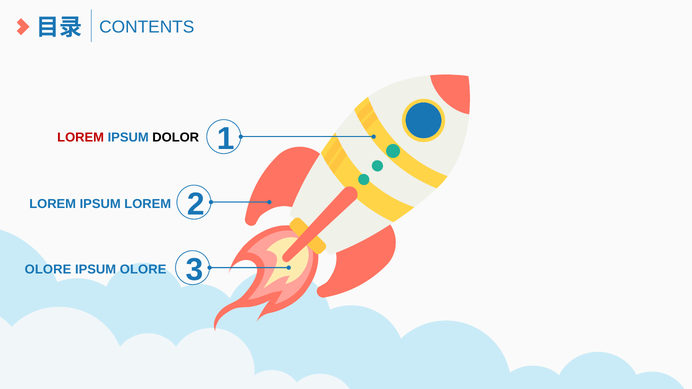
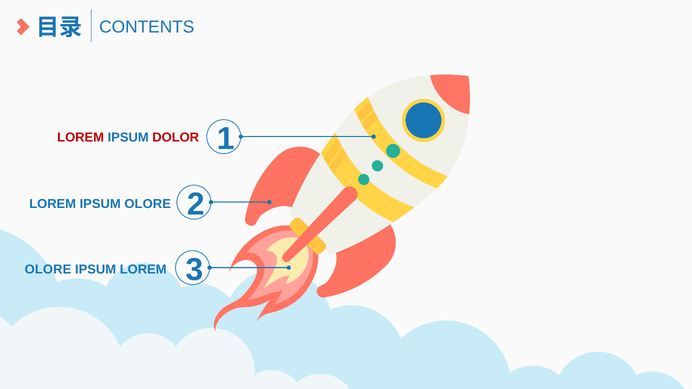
DOLOR colour: black -> red (176, 137)
IPSUM LOREM: LOREM -> OLORE (148, 204)
IPSUM OLORE: OLORE -> LOREM (143, 269)
